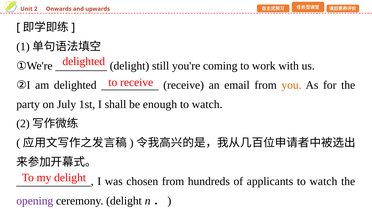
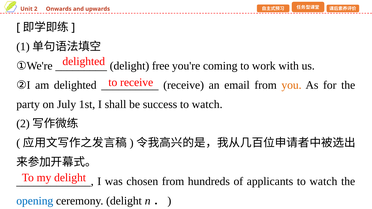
still: still -> free (161, 66)
enough: enough -> success (160, 104)
opening colour: purple -> blue (35, 201)
